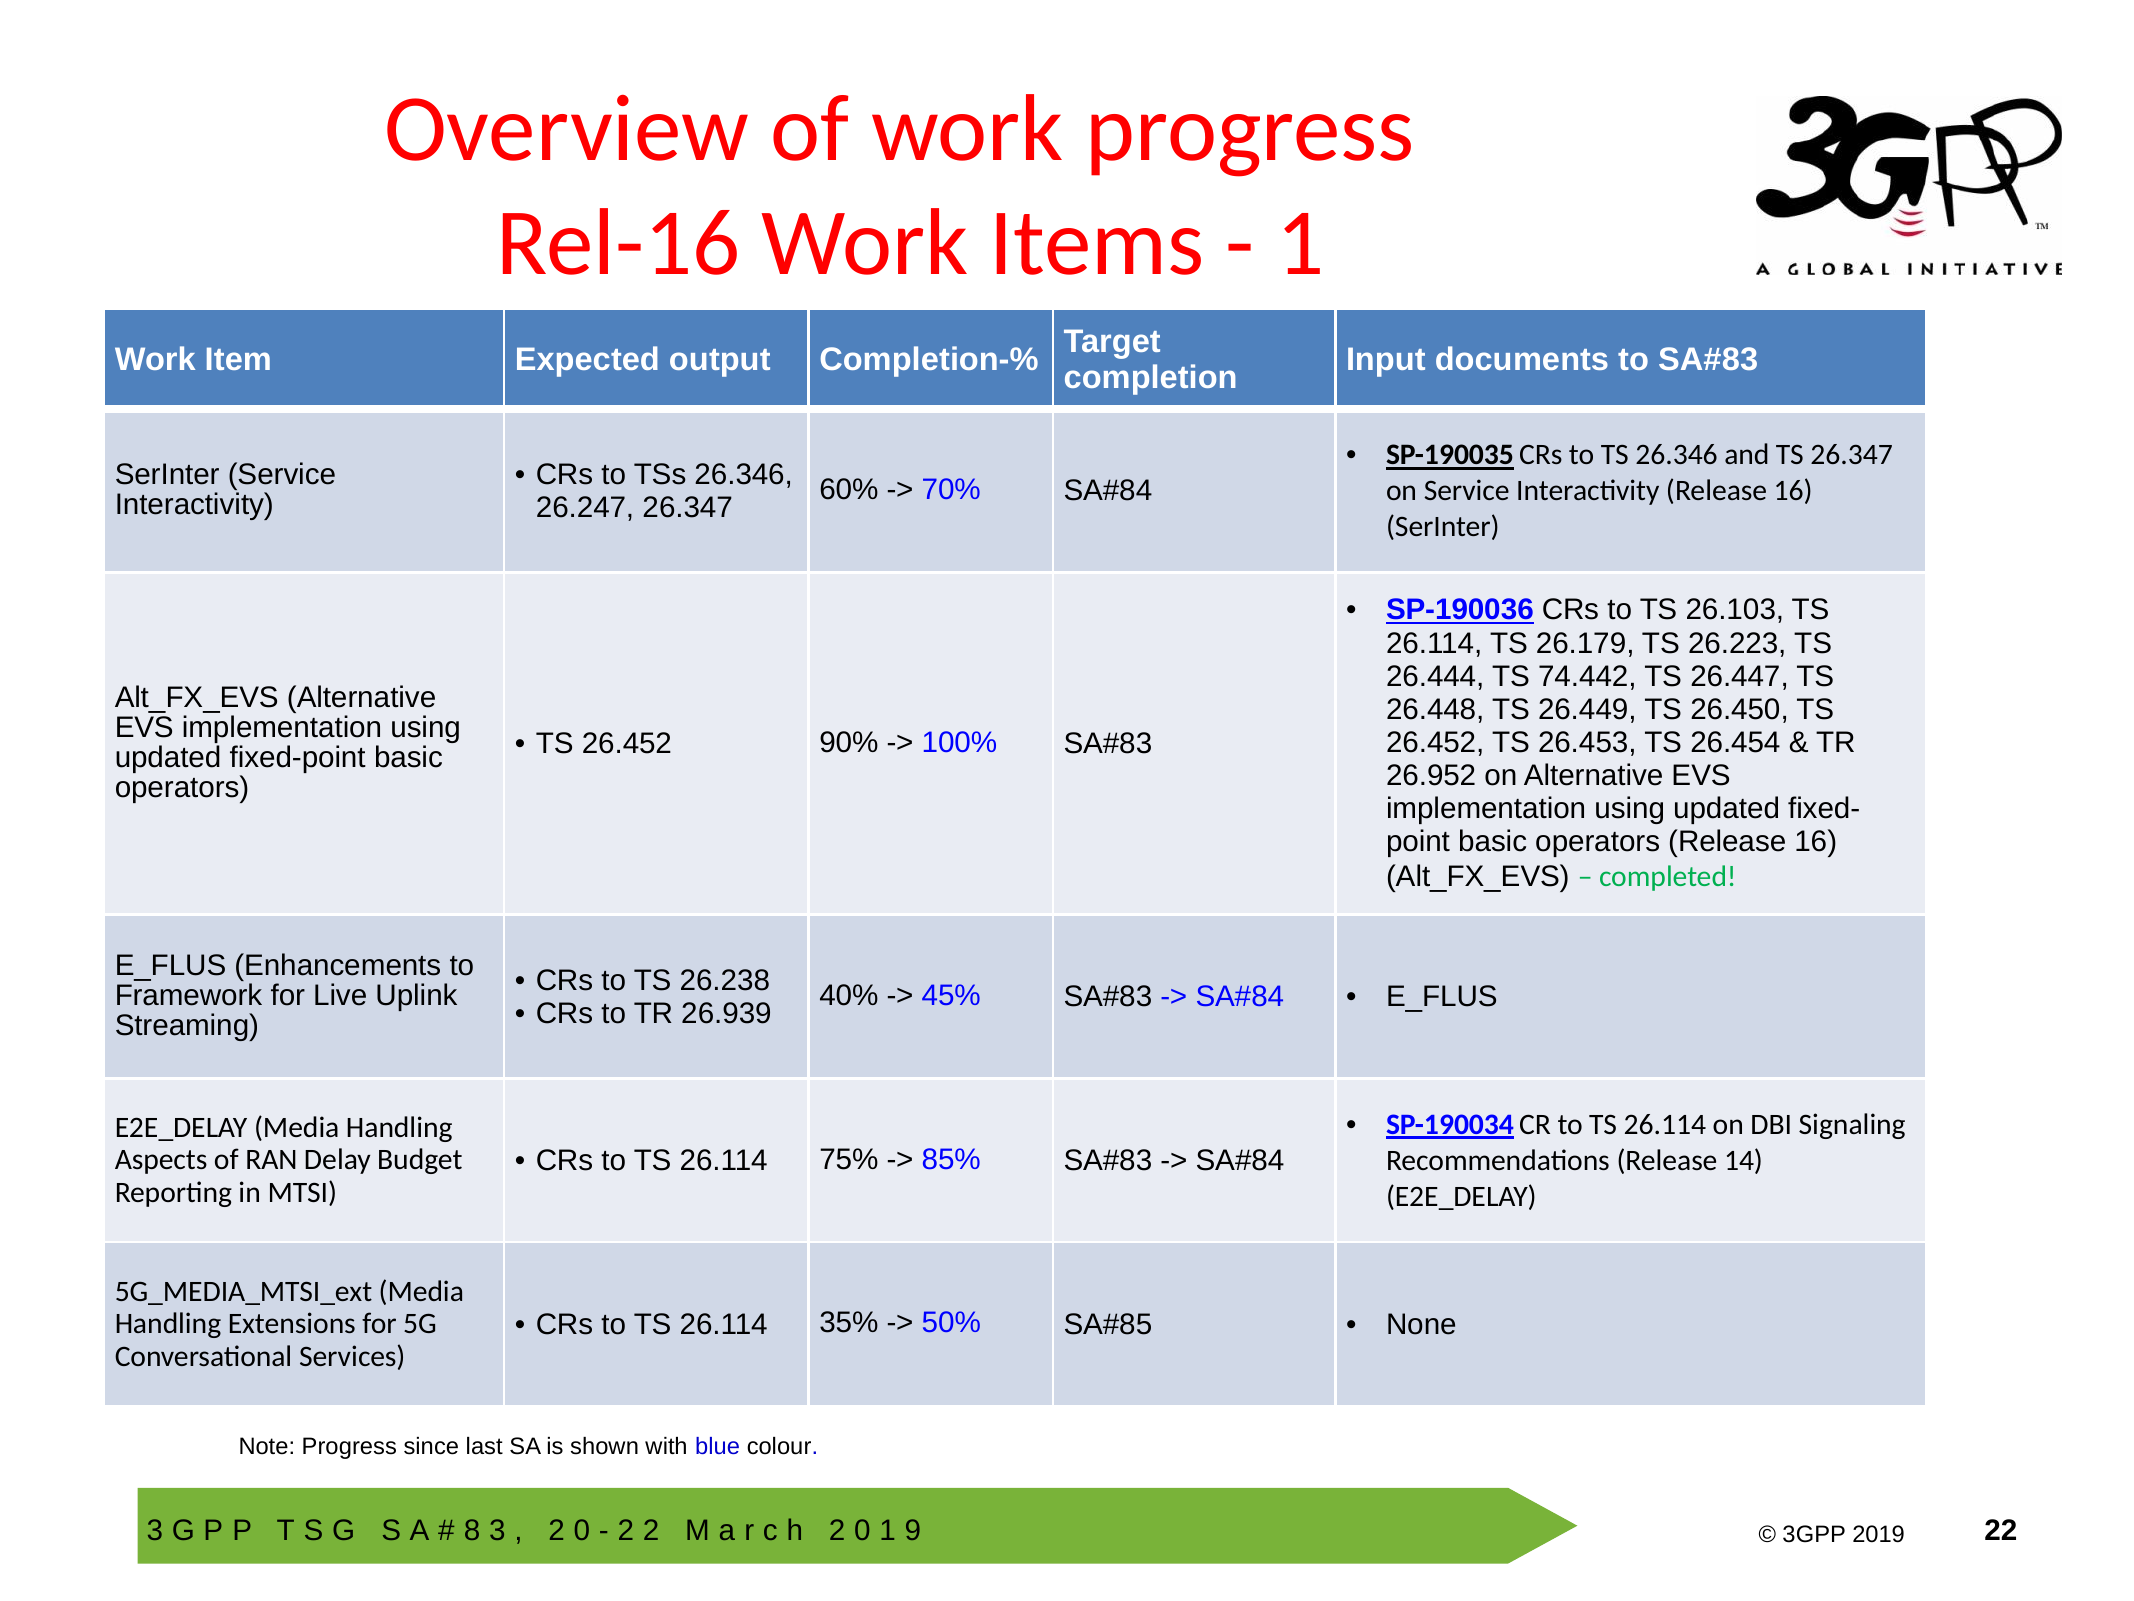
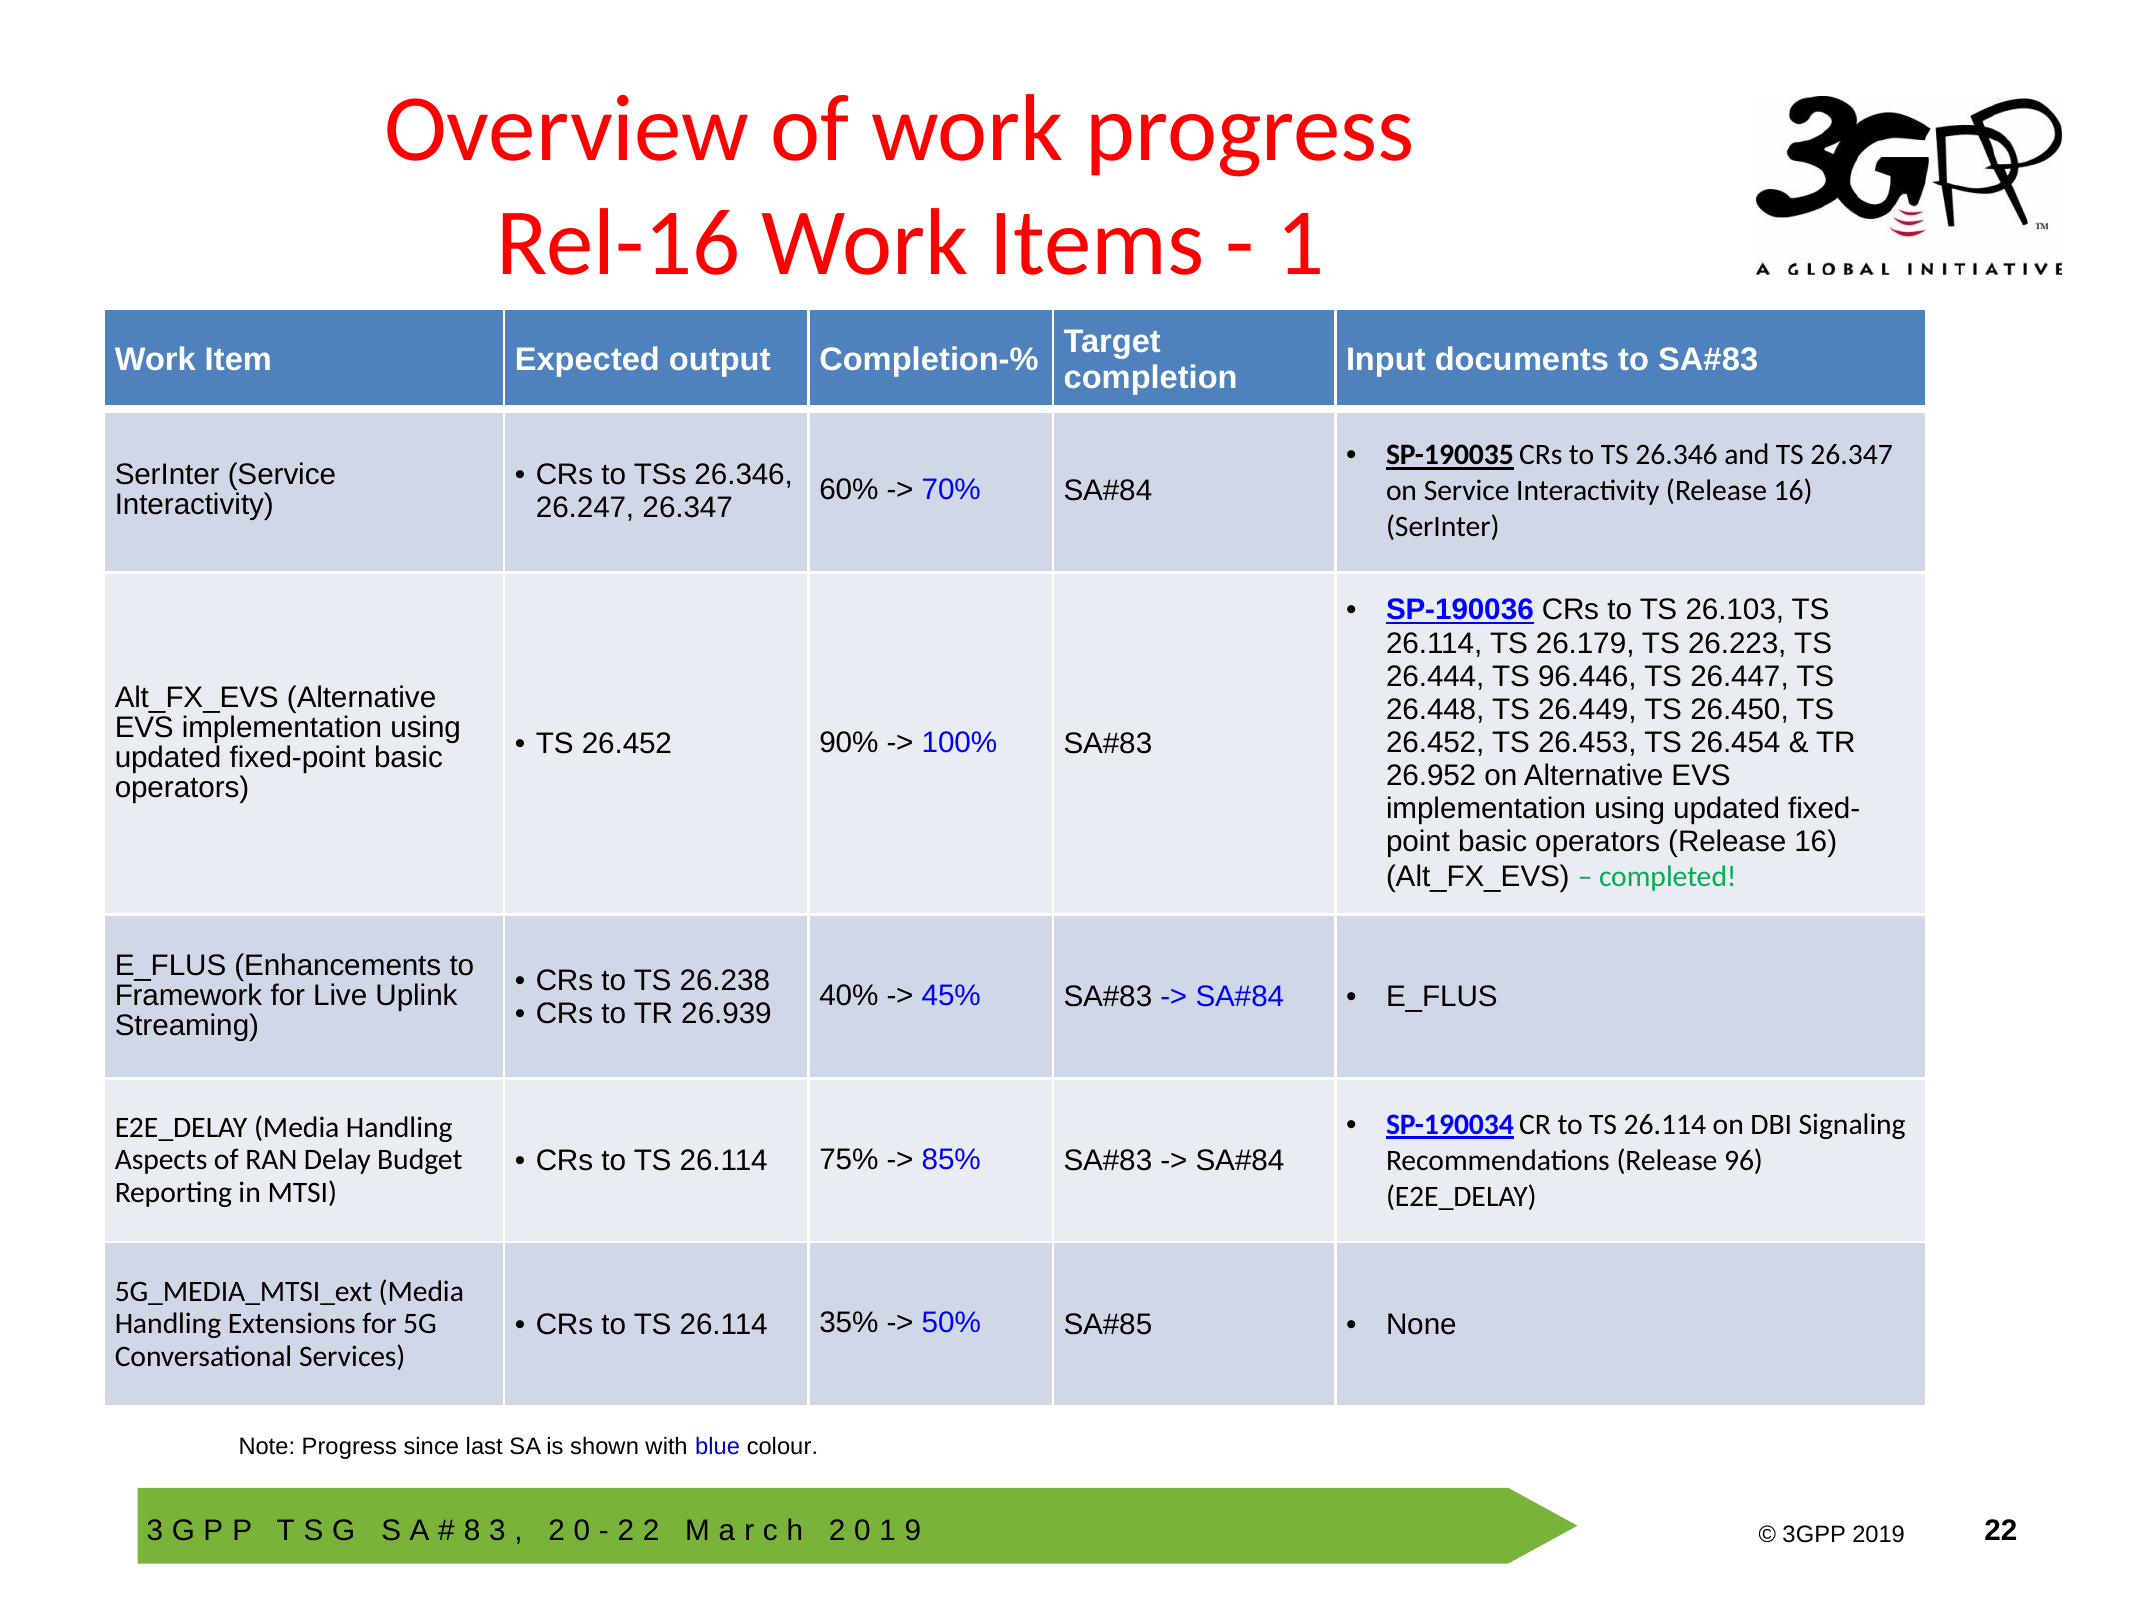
74.442: 74.442 -> 96.446 (1587, 676)
14: 14 -> 96 (1744, 1160)
